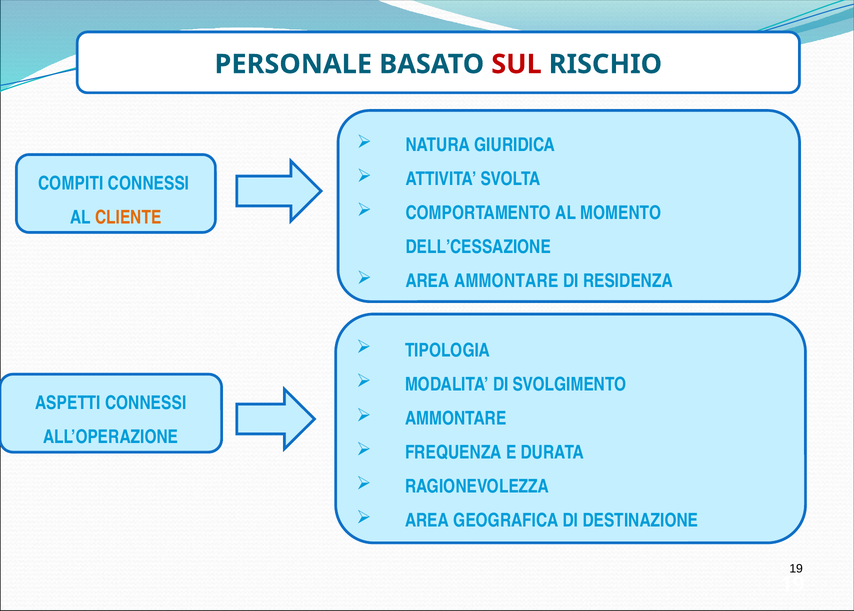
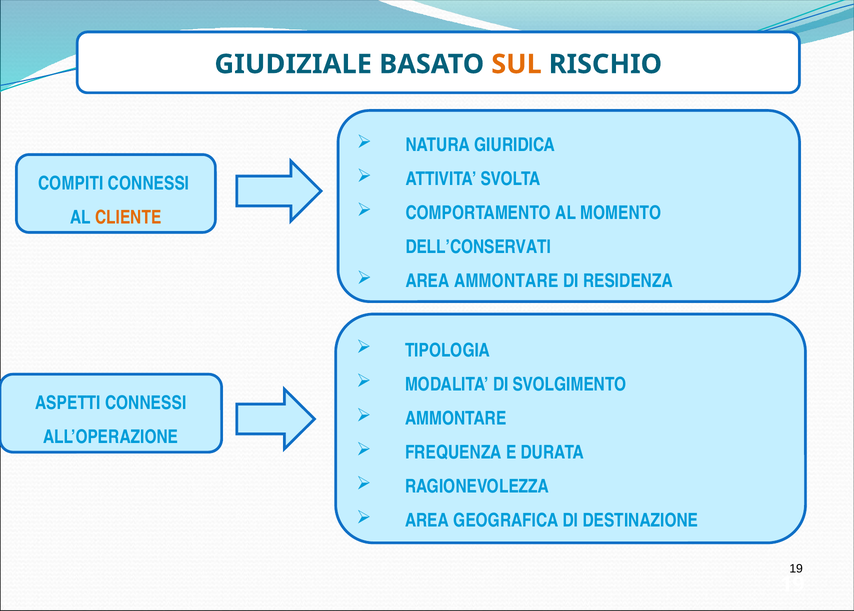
PERSONALE: PERSONALE -> GIUDIZIALE (293, 64)
SUL colour: red -> orange (517, 64)
DELL’CESSAZIONE: DELL’CESSAZIONE -> DELL’CONSERVATI (478, 247)
